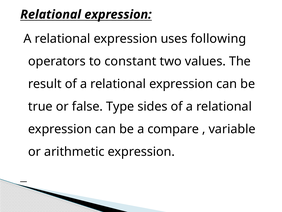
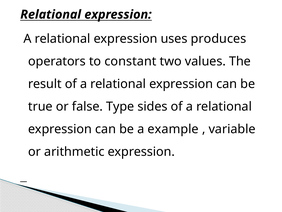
following: following -> produces (218, 39)
compare: compare -> example (173, 129)
